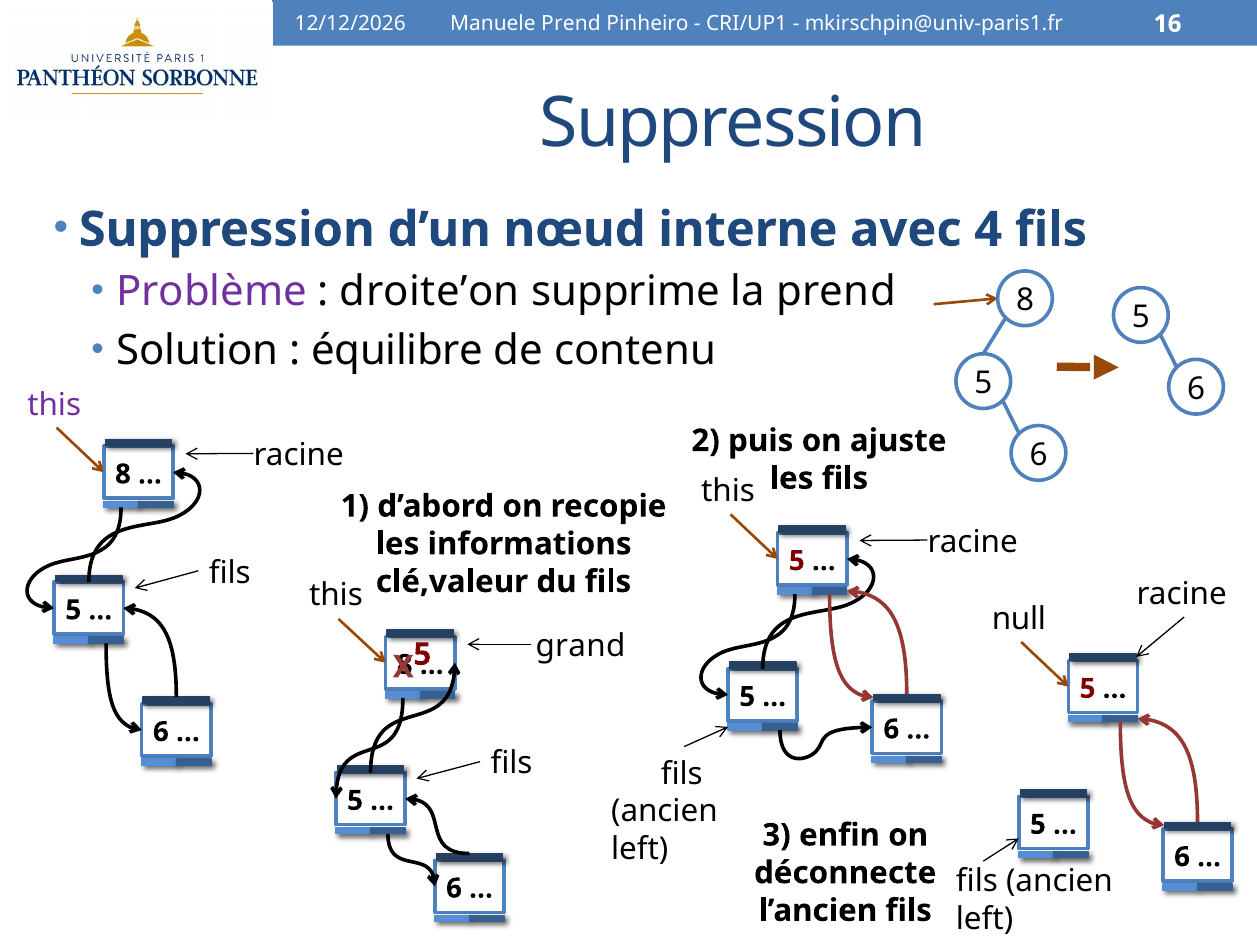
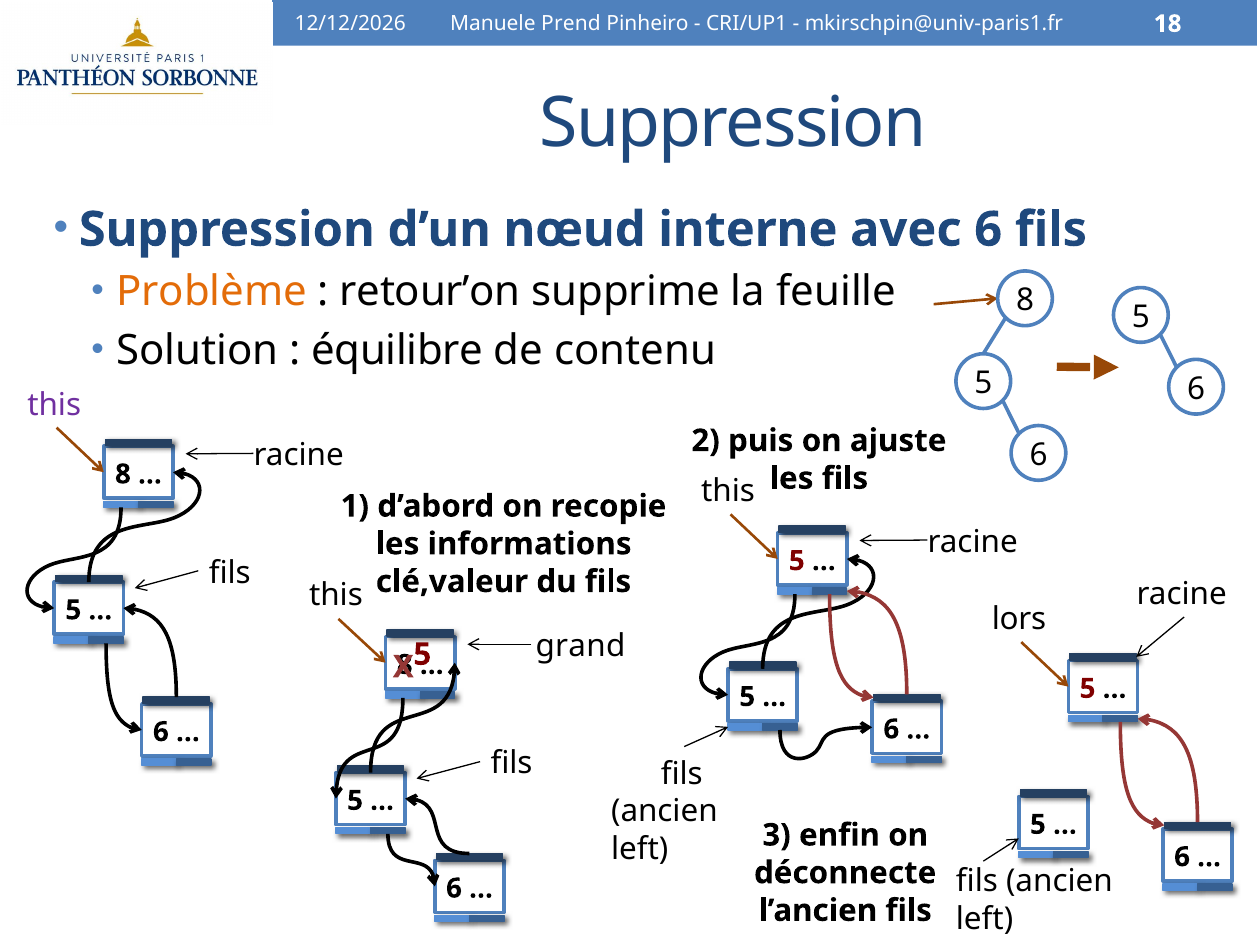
16: 16 -> 18 (1168, 24)
avec 4: 4 -> 6 (988, 230)
Problème colour: purple -> orange (212, 292)
droite’on: droite’on -> retour’on (430, 292)
la prend: prend -> feuille (836, 292)
null: null -> lors (1019, 619)
